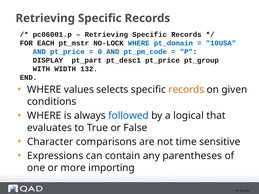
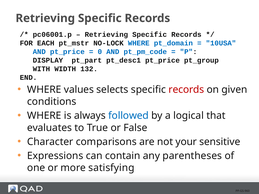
records colour: orange -> red (186, 90)
time: time -> your (186, 142)
importing: importing -> satisfying (111, 168)
